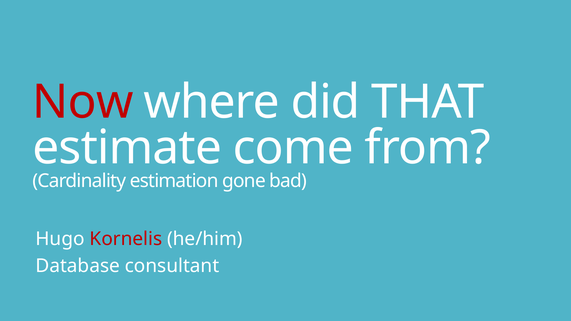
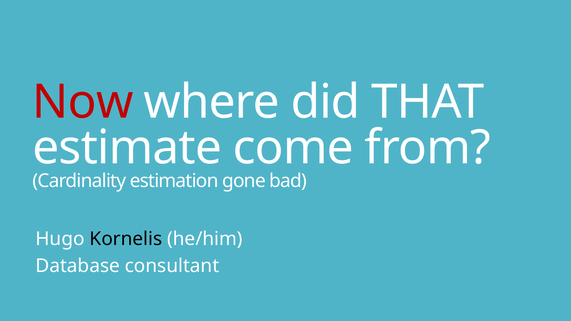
Kornelis colour: red -> black (126, 239)
